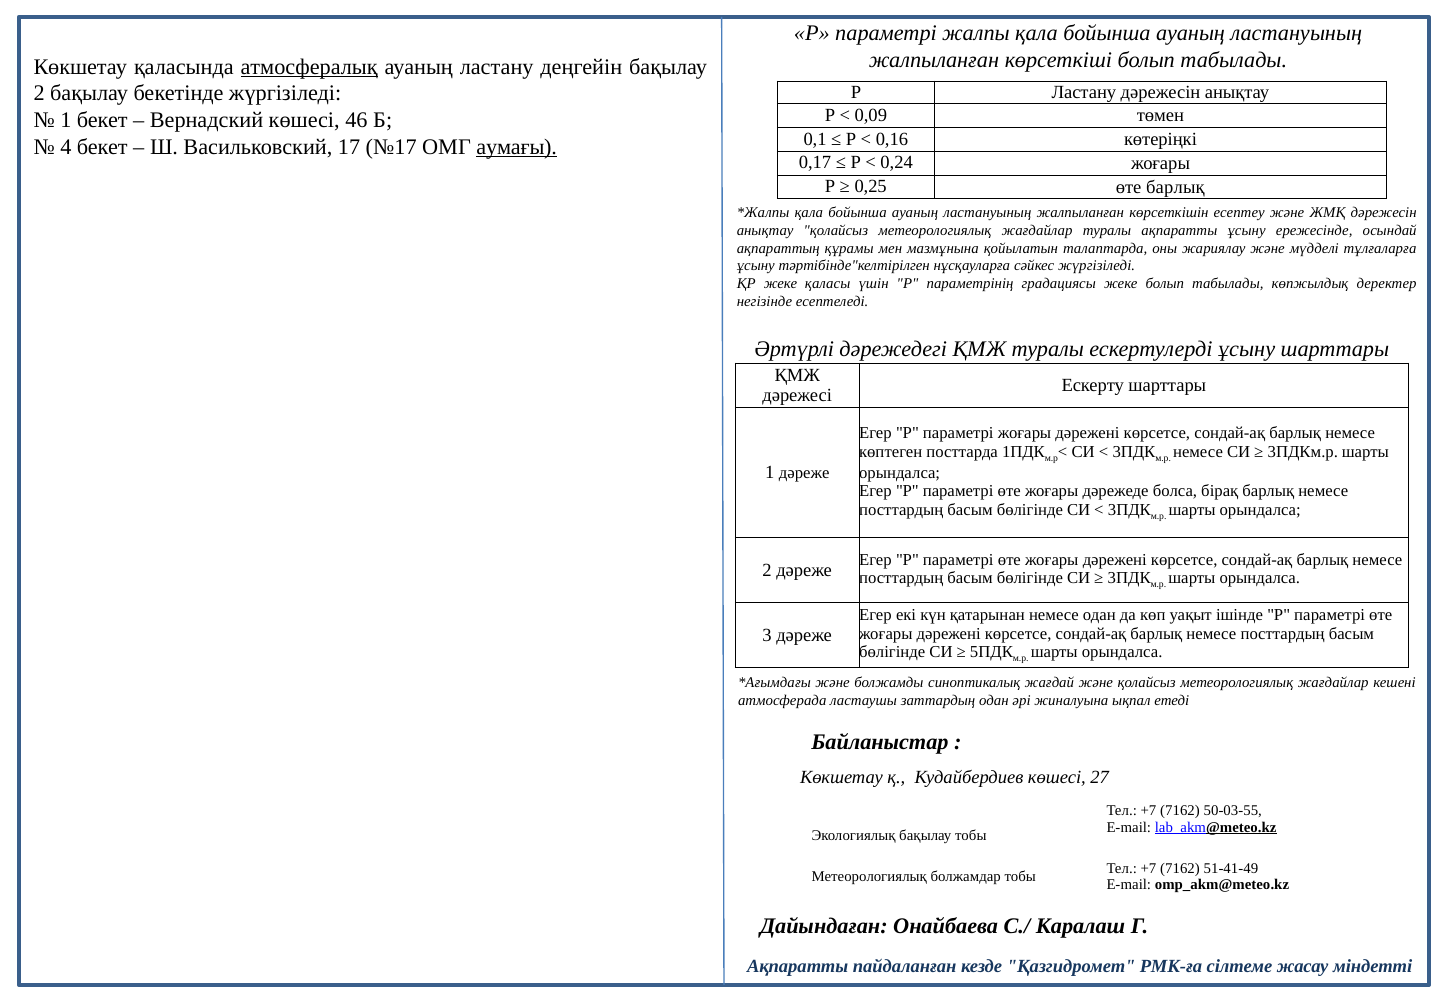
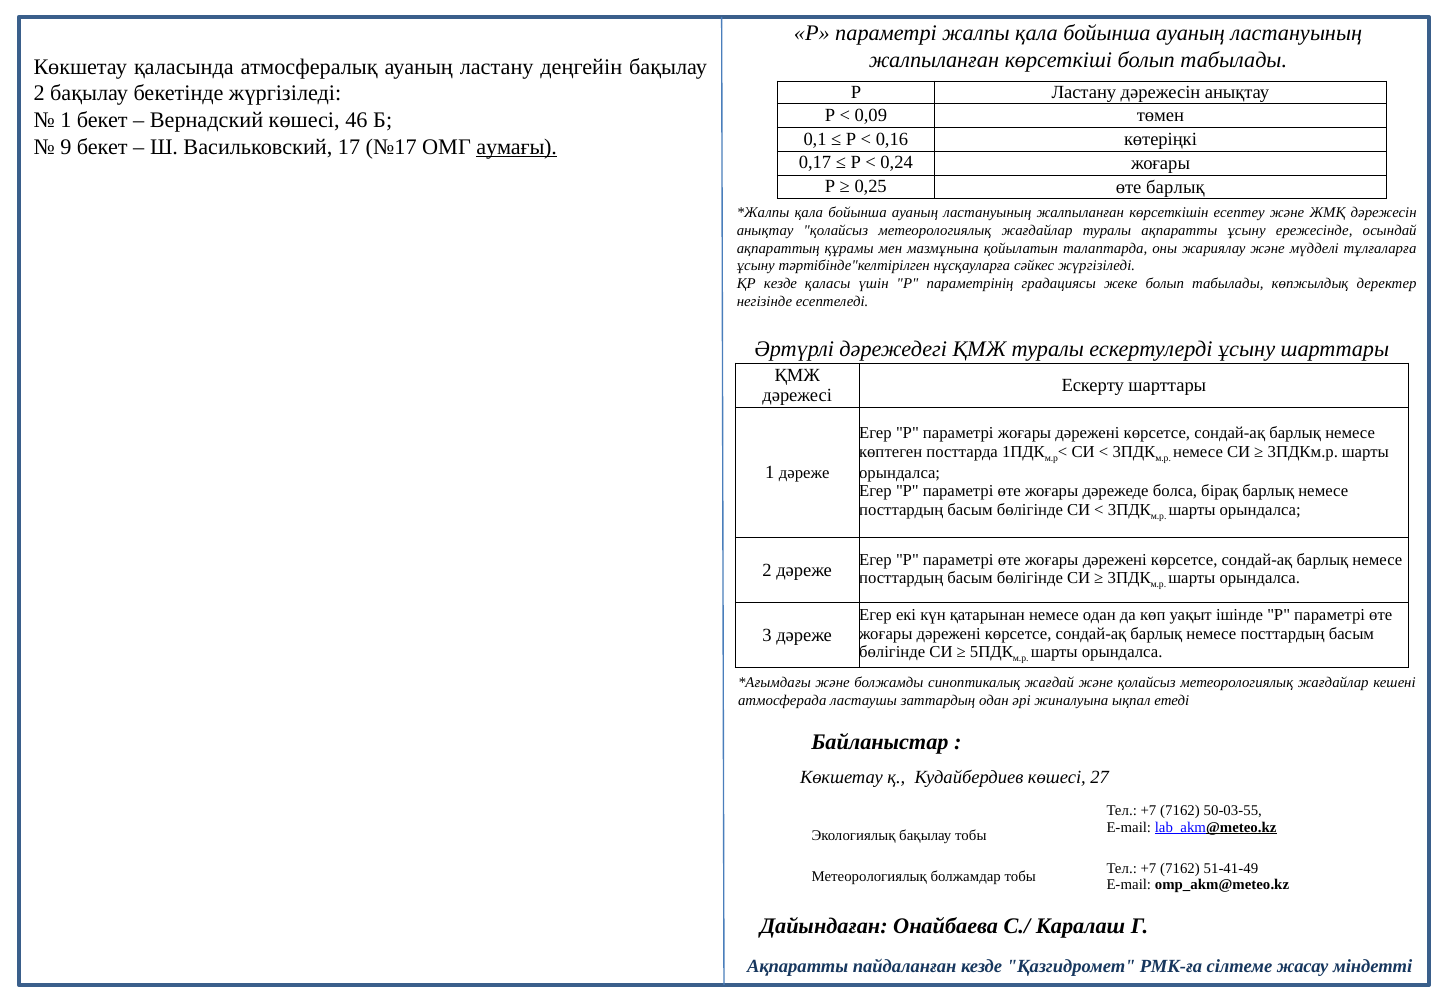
атмосфералық underline: present -> none (309, 67)
4: 4 -> 9 (66, 147)
ҚР жеке: жеке -> кезде (780, 284)
